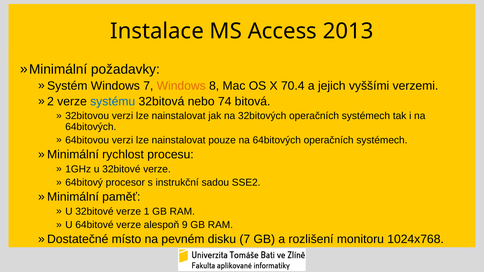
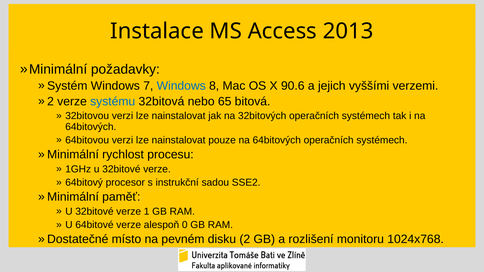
Windows colour: orange -> blue (181, 86)
70.4: 70.4 -> 90.6 (293, 86)
74: 74 -> 65 (225, 101)
9: 9 -> 0 (185, 225)
disku 7: 7 -> 2 (245, 240)
